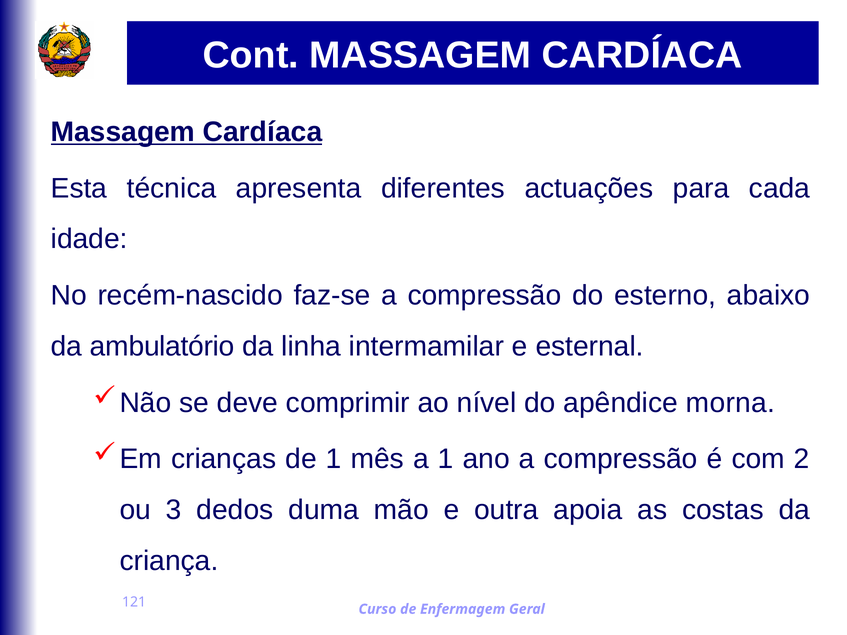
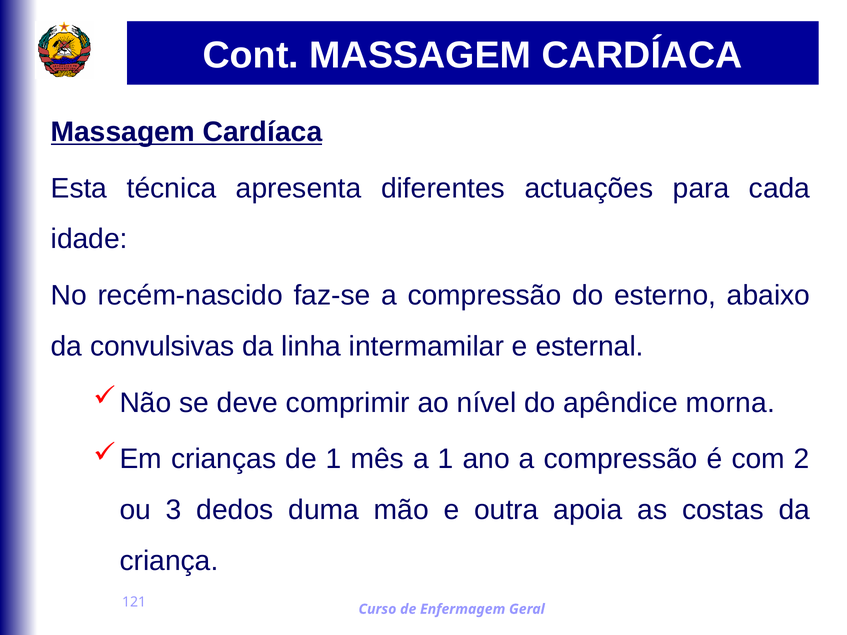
ambulatório: ambulatório -> convulsivas (162, 346)
